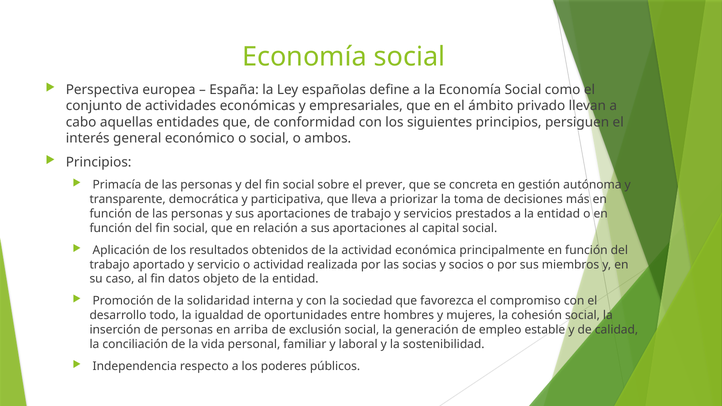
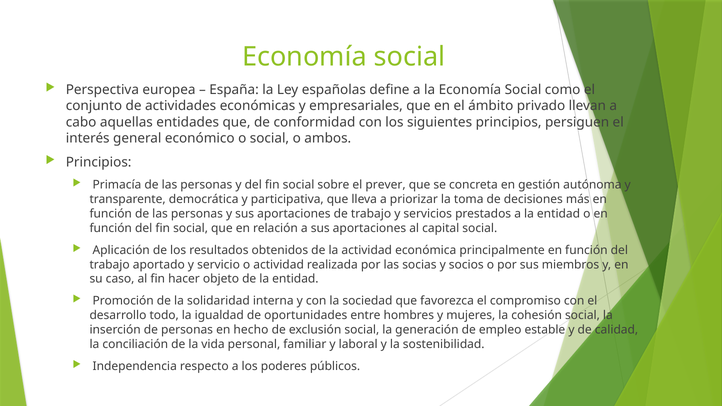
datos: datos -> hacer (184, 279)
arriba: arriba -> hecho (251, 330)
